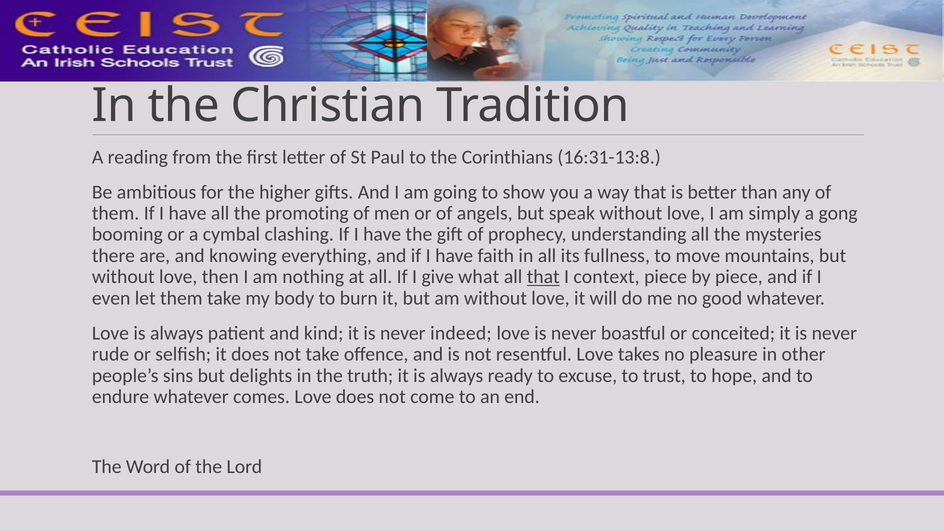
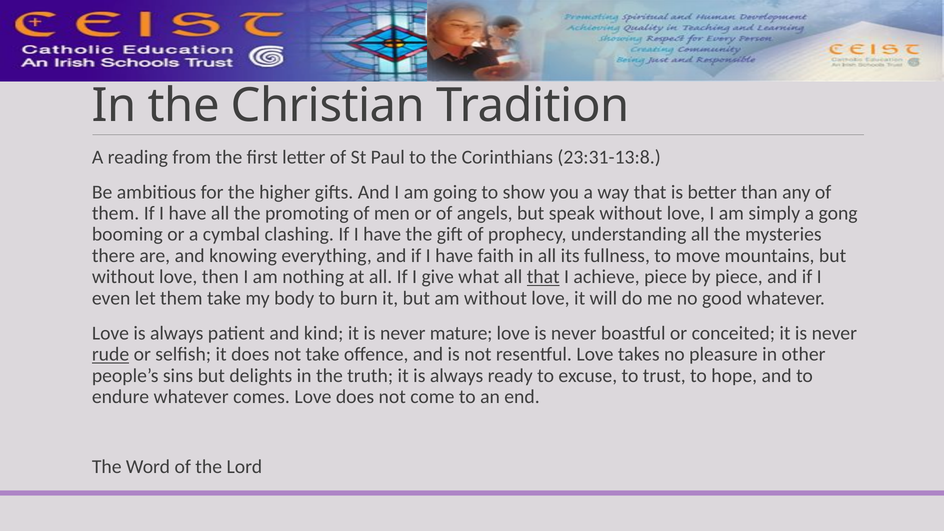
16:31-13:8: 16:31-13:8 -> 23:31-13:8 (609, 157)
context: context -> achieve (607, 277)
indeed: indeed -> mature (461, 333)
rude underline: none -> present (111, 354)
